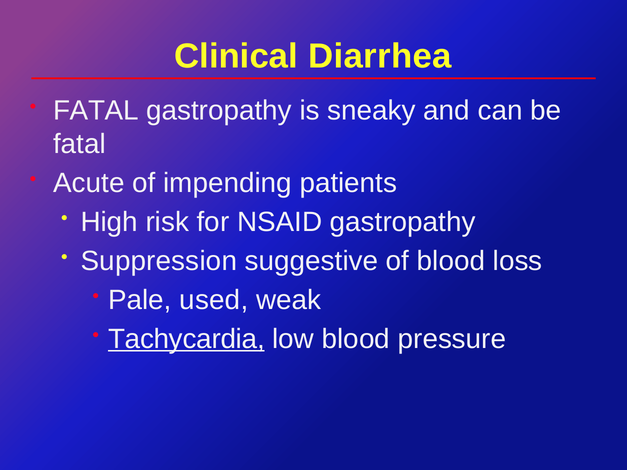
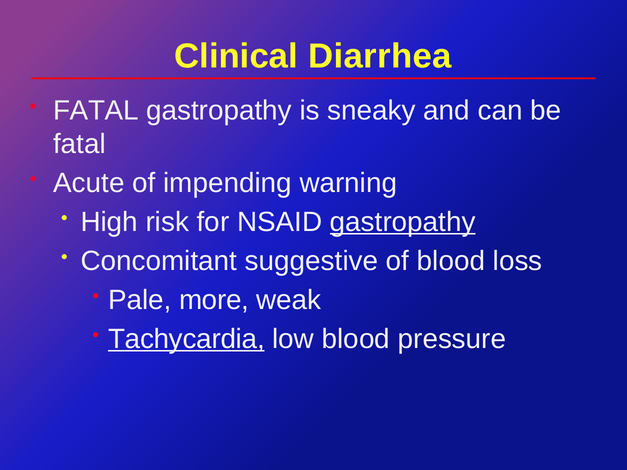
patients: patients -> warning (348, 183)
gastropathy underline: none -> present (403, 222)
Suppression: Suppression -> Concomitant (159, 261)
used: used -> more (214, 300)
